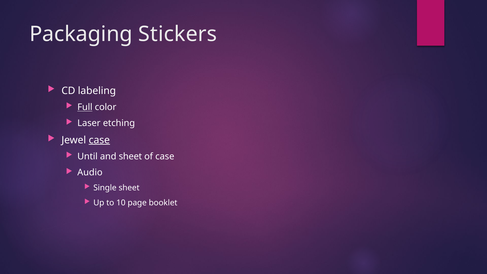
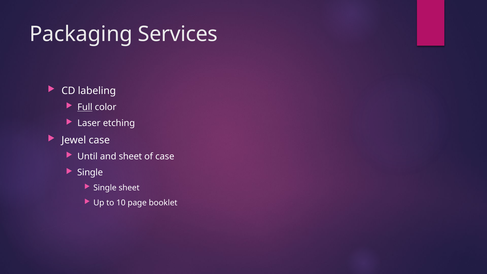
Stickers: Stickers -> Services (178, 34)
case underline: present -> none (99, 140)
Audio: Audio -> Single (90, 173)
